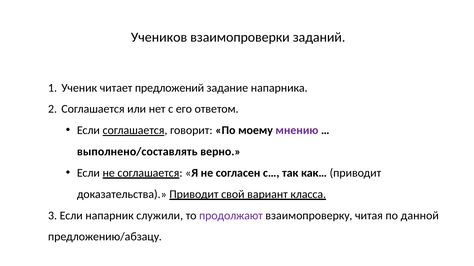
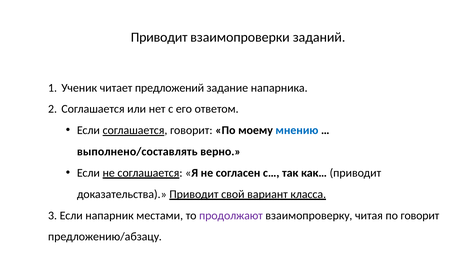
Учеников: Учеников -> Приводит (159, 37)
мнению colour: purple -> blue (297, 131)
служили: служили -> местами (160, 216)
по данной: данной -> говорит (420, 216)
